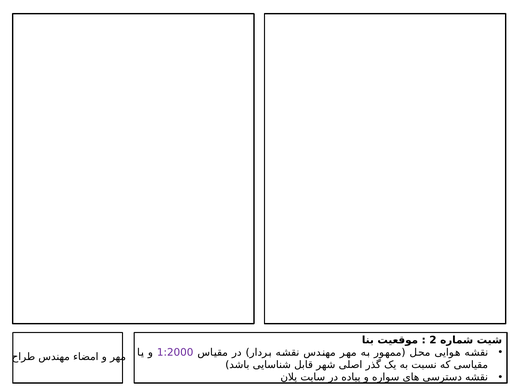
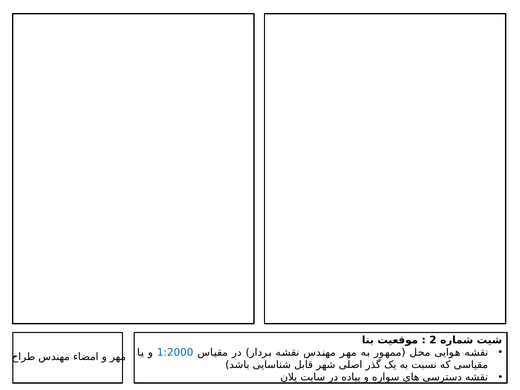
1:2000 colour: purple -> blue (175, 352)
